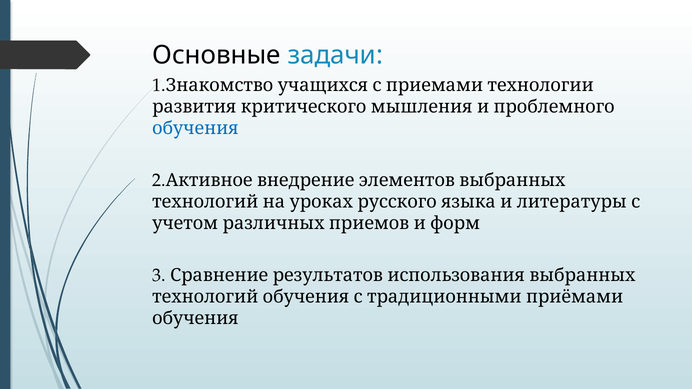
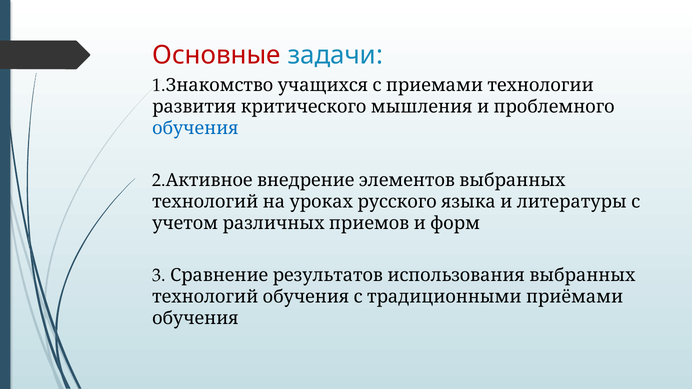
Основные colour: black -> red (217, 55)
